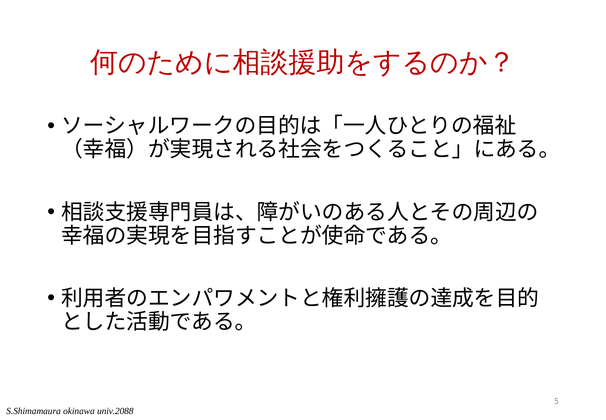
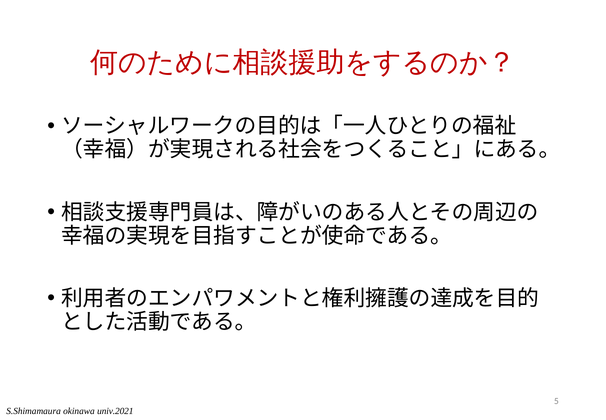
univ.2088: univ.2088 -> univ.2021 (115, 411)
